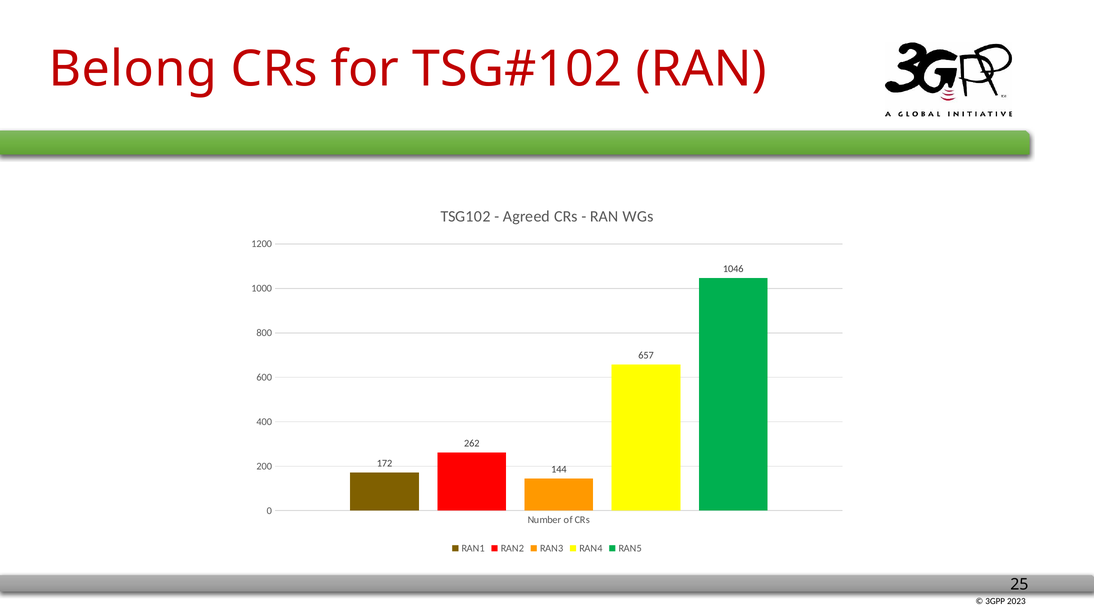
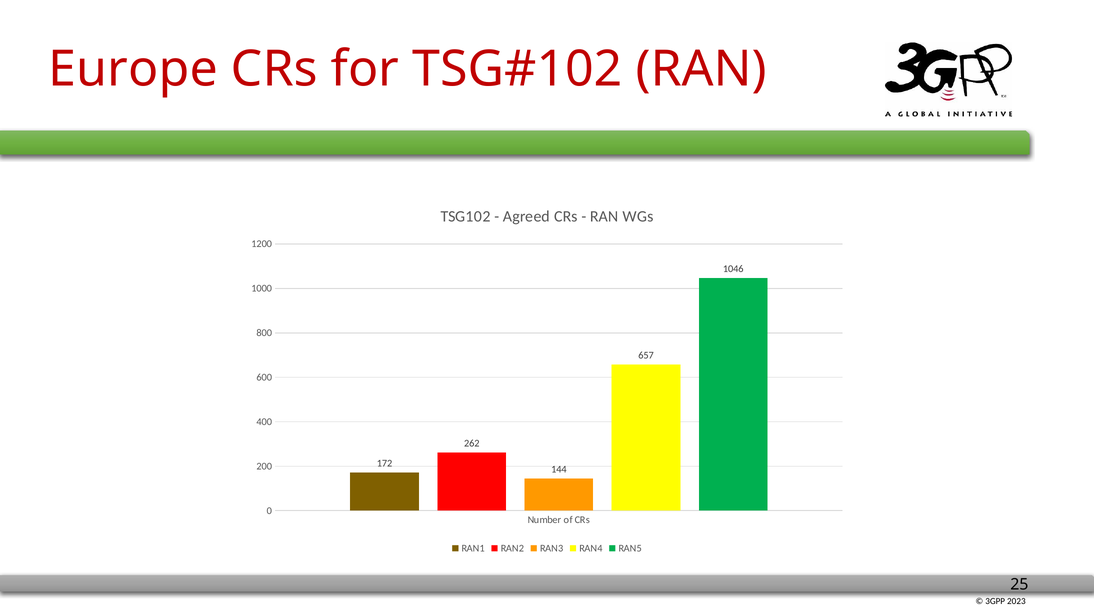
Belong: Belong -> Europe (133, 69)
